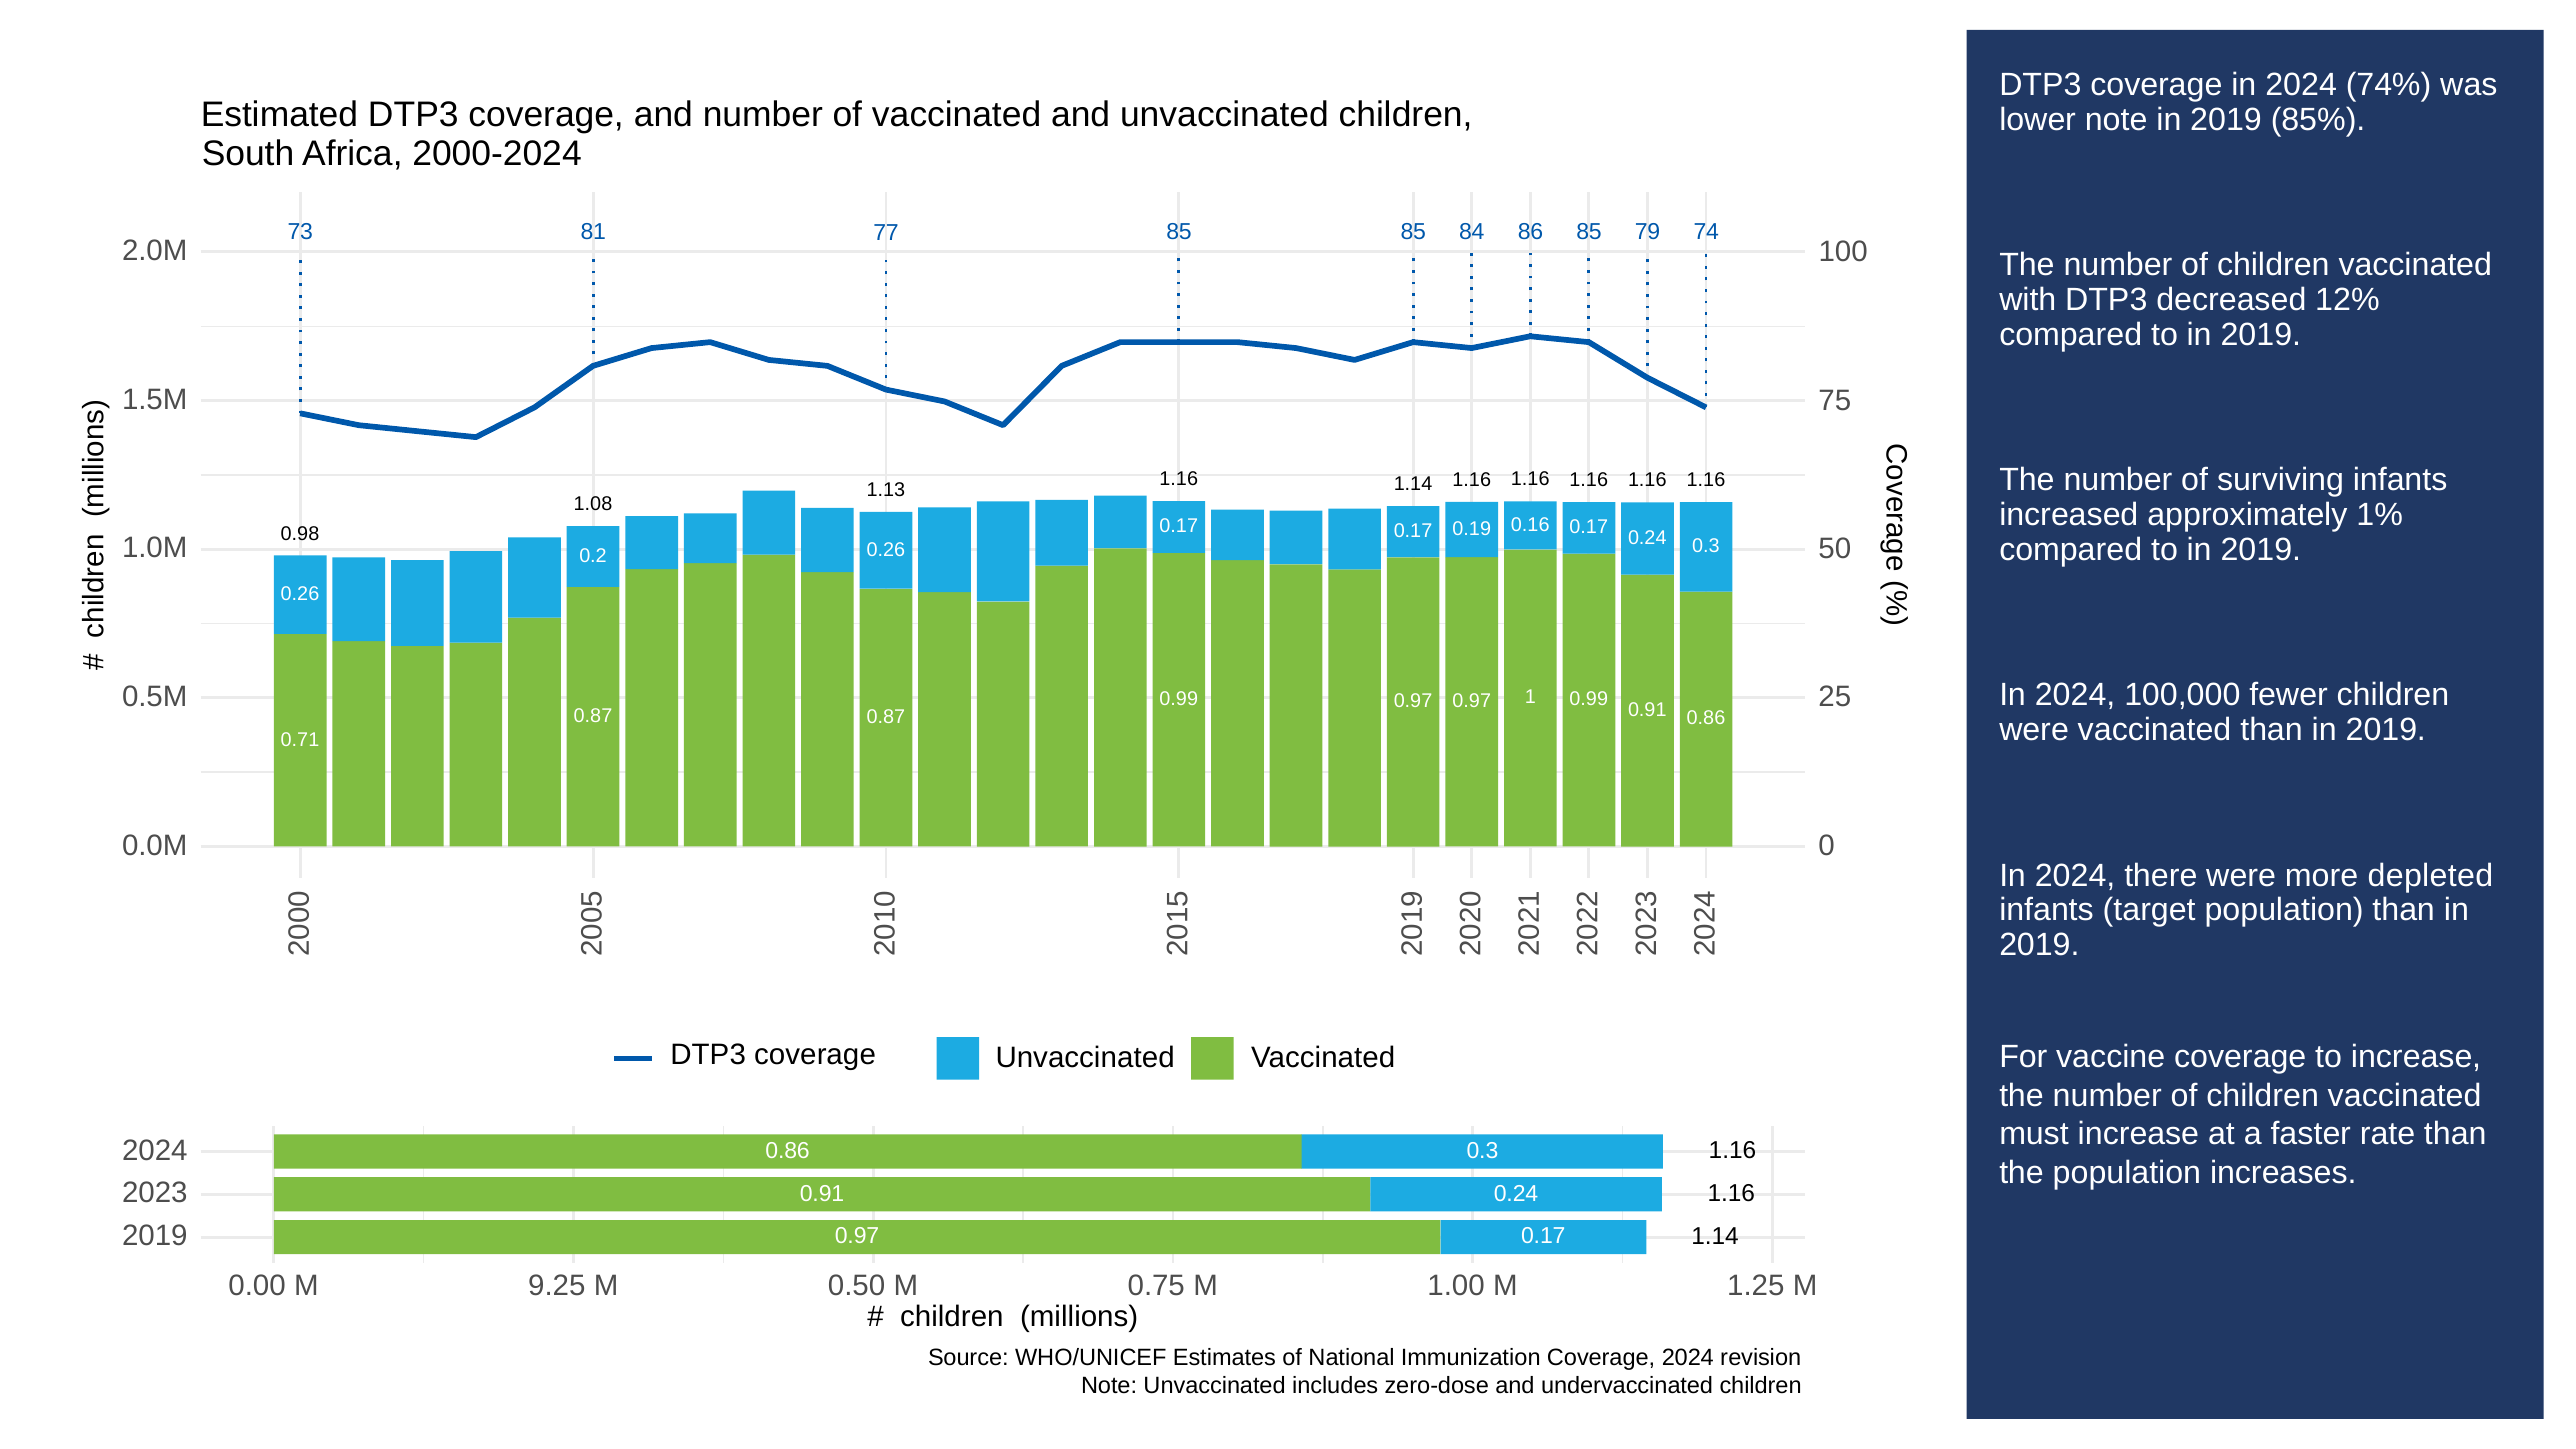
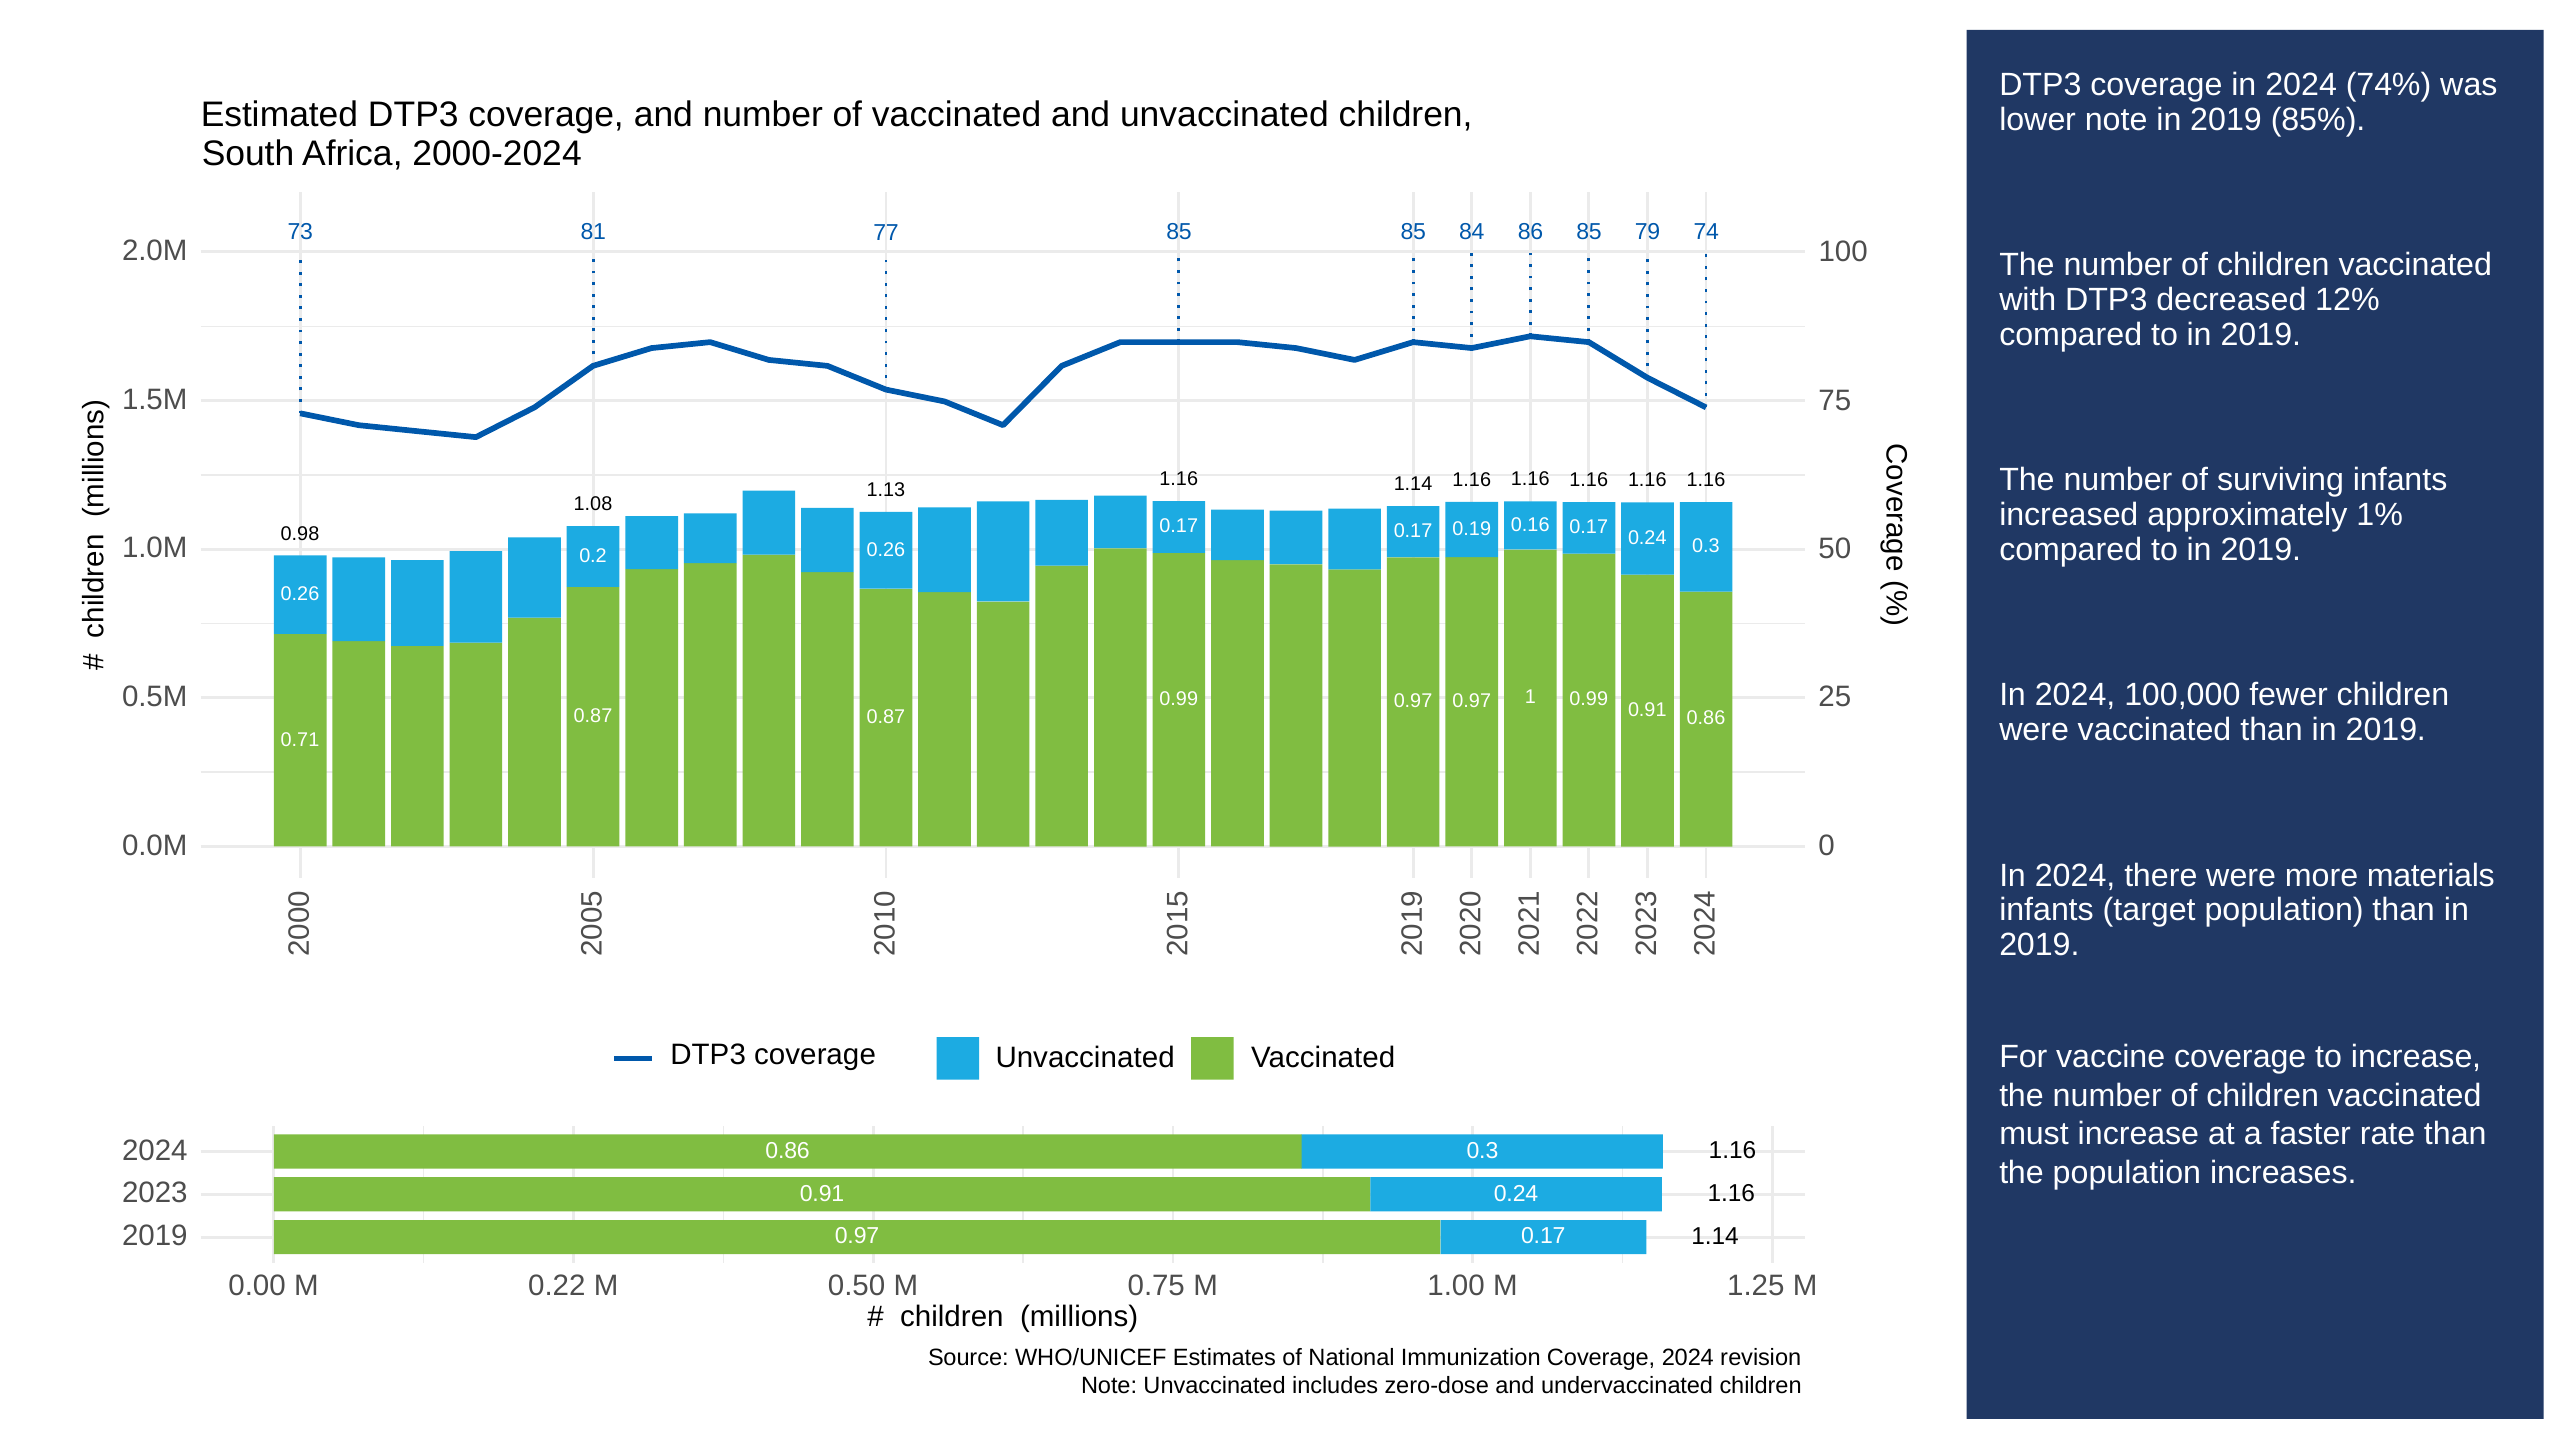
depleted: depleted -> materials (2431, 876)
9.25: 9.25 -> 0.22 (557, 1286)
